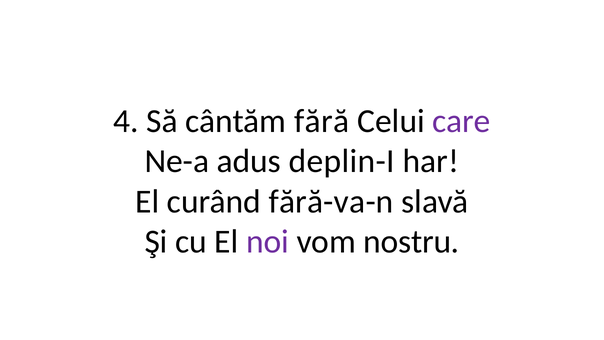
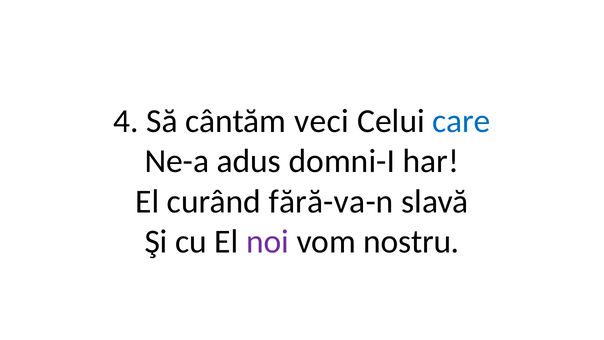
fără: fără -> veci (322, 121)
care colour: purple -> blue (461, 121)
deplin-I: deplin-I -> domni-I (342, 161)
